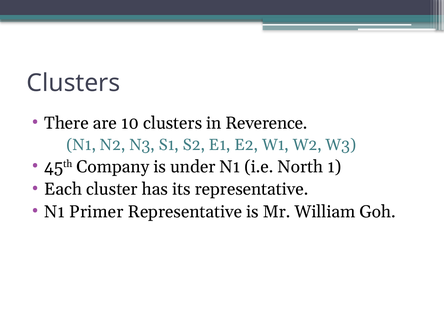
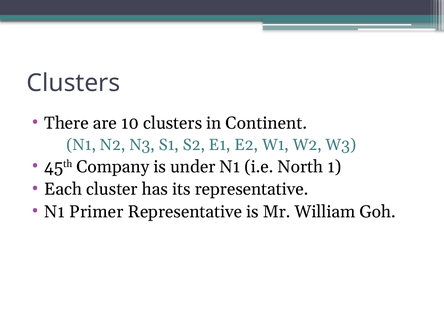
Reverence: Reverence -> Continent (266, 123)
